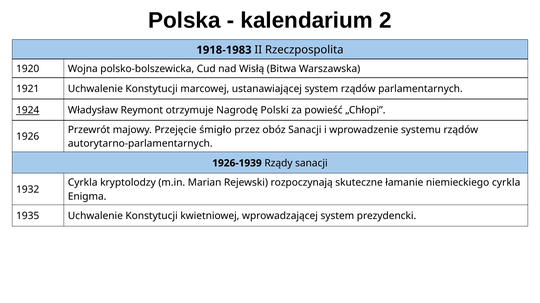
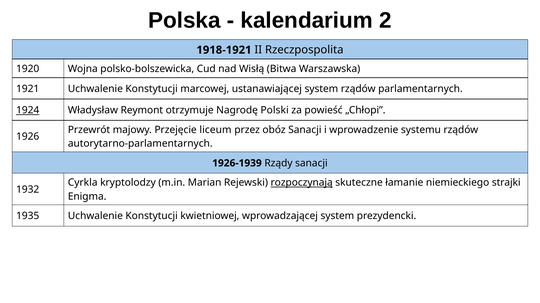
1918-1983: 1918-1983 -> 1918-1921 (224, 50)
śmigło: śmigło -> liceum (215, 130)
rozpoczynają underline: none -> present (302, 183)
niemieckiego cyrkla: cyrkla -> strajki (506, 183)
